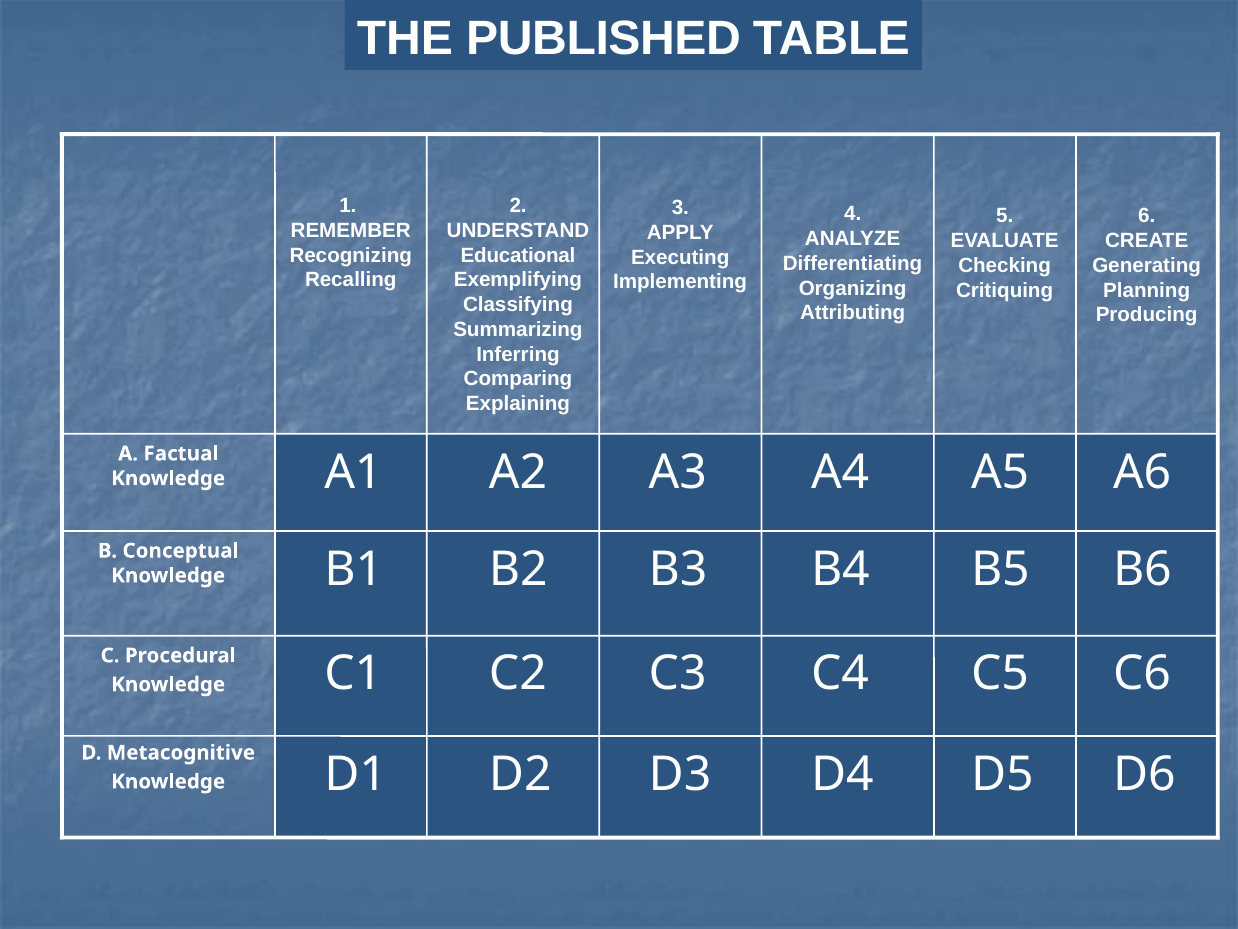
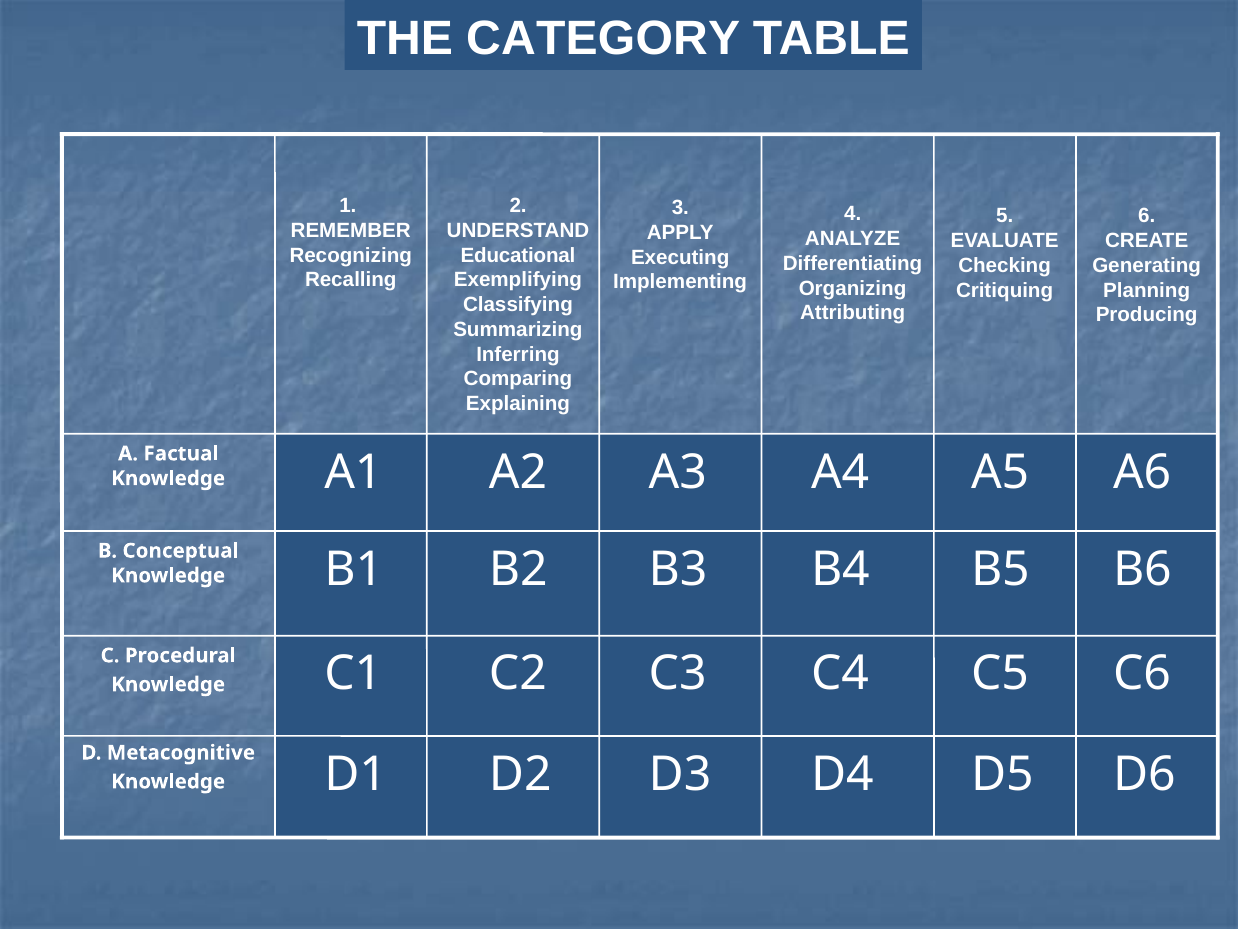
PUBLISHED: PUBLISHED -> CATEGORY (603, 38)
